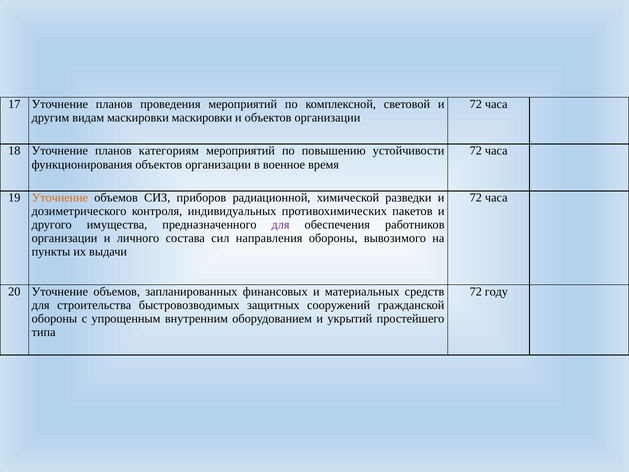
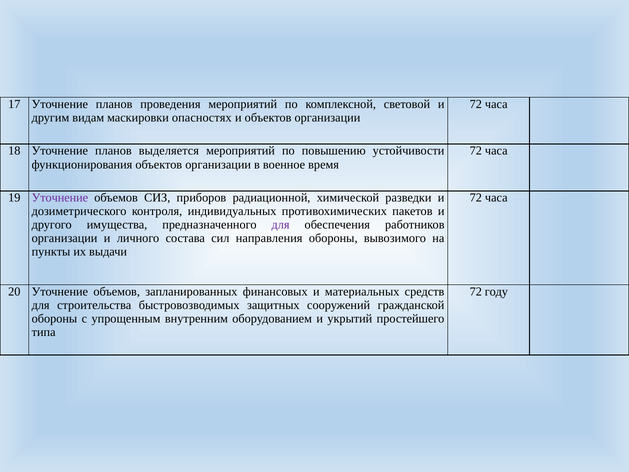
маскировки маскировки: маскировки -> опасностях (202, 118)
категориям: категориям -> выделяется (169, 151)
Уточнение colour: orange -> purple (60, 198)
